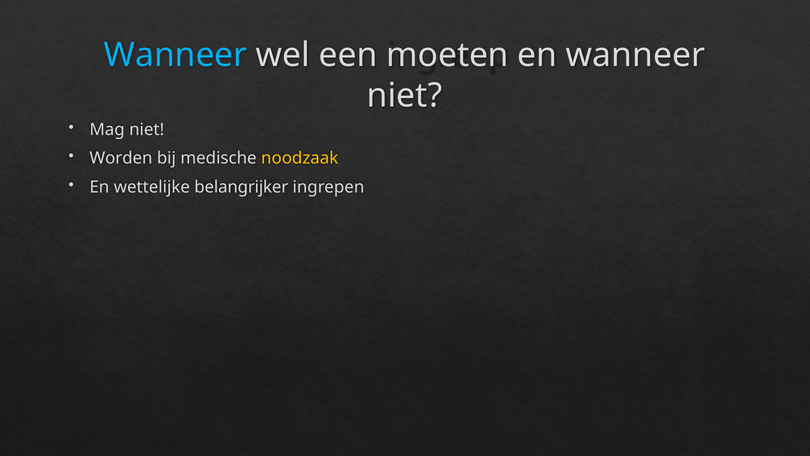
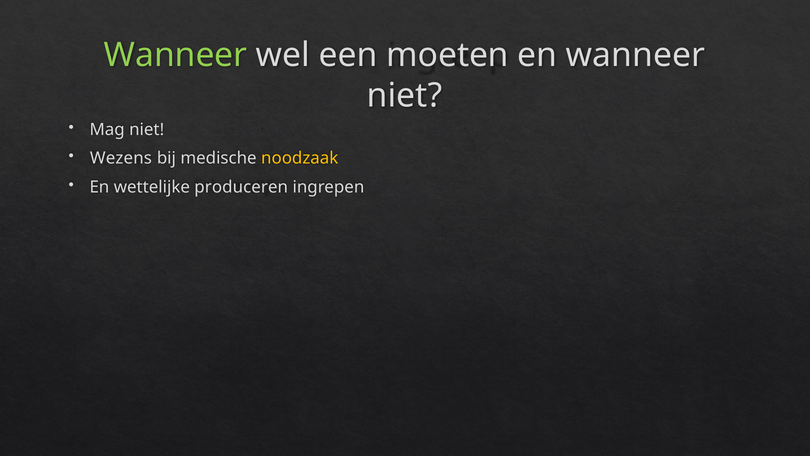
Wanneer colour: light blue -> light green (176, 55)
Worden: Worden -> Wezens (121, 158)
belangrijker: belangrijker -> produceren (241, 187)
